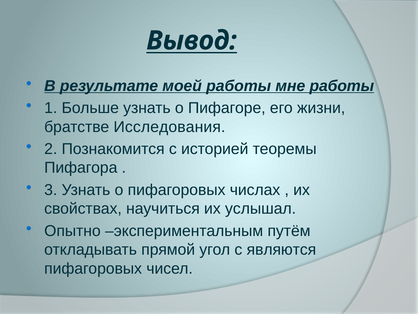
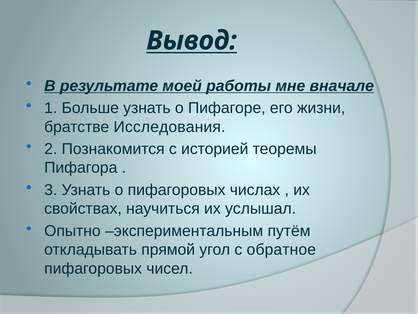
мне работы: работы -> вначале (342, 86)
являются: являются -> обратное (281, 249)
